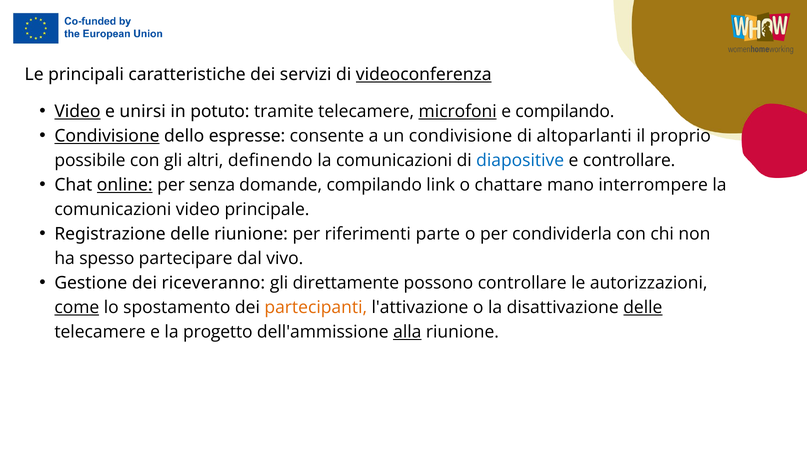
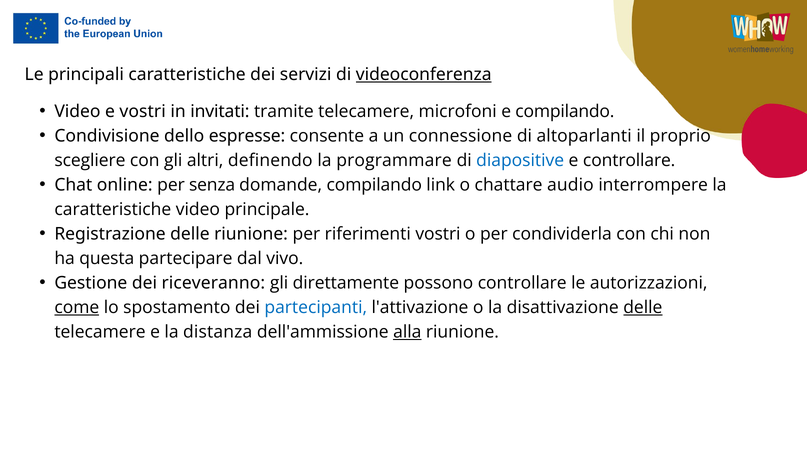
Video underline: present -> none (77, 112)
e unirsi: unirsi -> vostri (143, 112)
potuto: potuto -> invitati (220, 112)
microfoni underline: present -> none (458, 112)
Condivisione underline: present -> none (107, 136)
un condivisione: condivisione -> connessione (461, 136)
possibile: possibile -> scegliere (90, 161)
comunicazioni: comunicazioni -> programmare (394, 161)
online underline: present -> none (125, 185)
mano: mano -> audio (570, 185)
comunicazioni: comunicazioni -> caratteristiche (113, 210)
riferimenti parte: parte -> vostri (438, 234)
spesso: spesso -> questa (107, 259)
partecipanti colour: orange -> blue (316, 308)
progetto: progetto -> distanza (218, 332)
